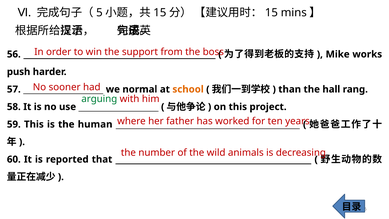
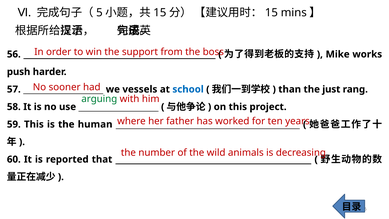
normal: normal -> vessels (140, 89)
school colour: orange -> blue (188, 89)
hall: hall -> just (331, 89)
